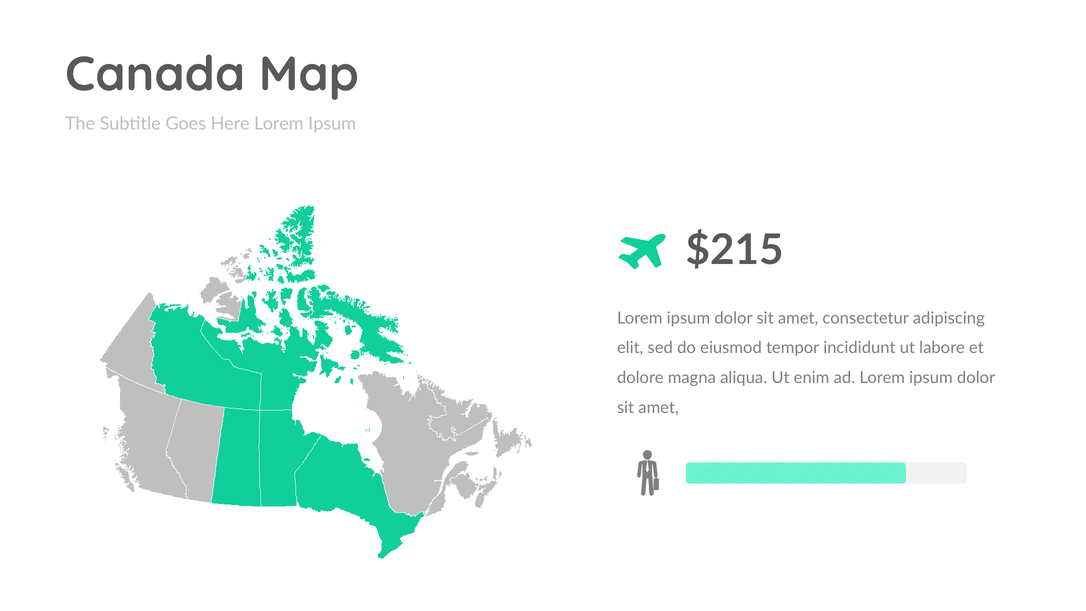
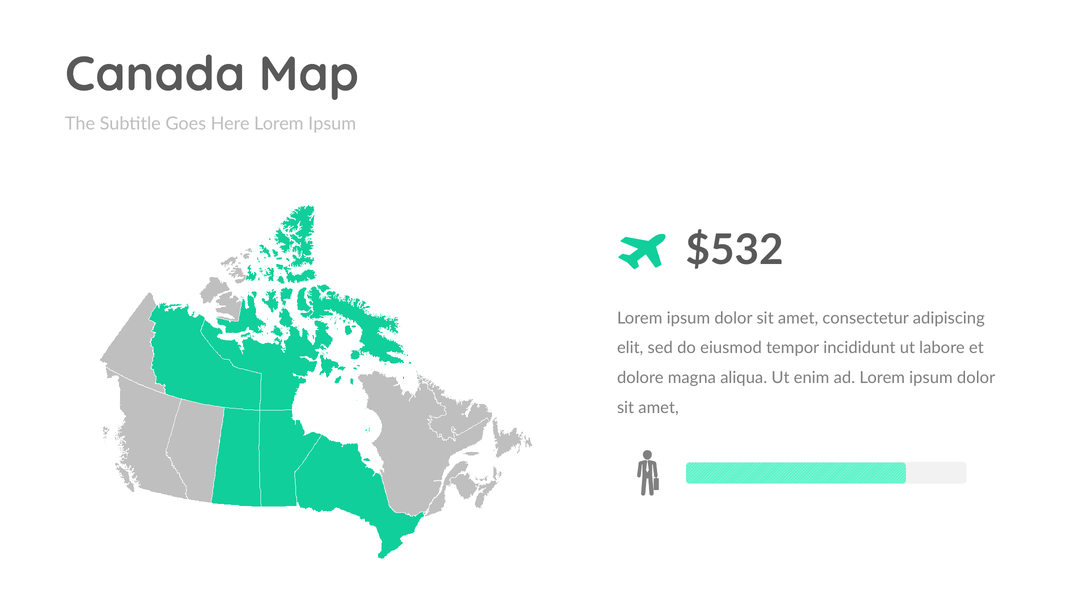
$215: $215 -> $532 (735, 250)
